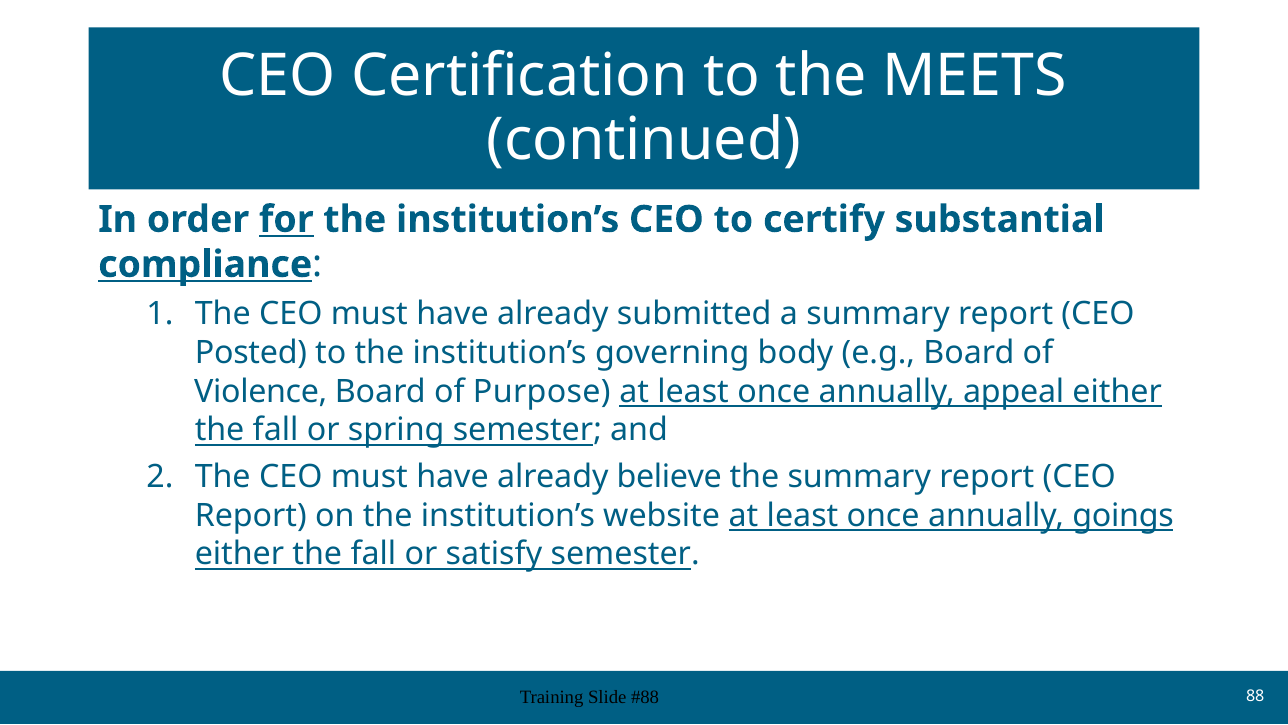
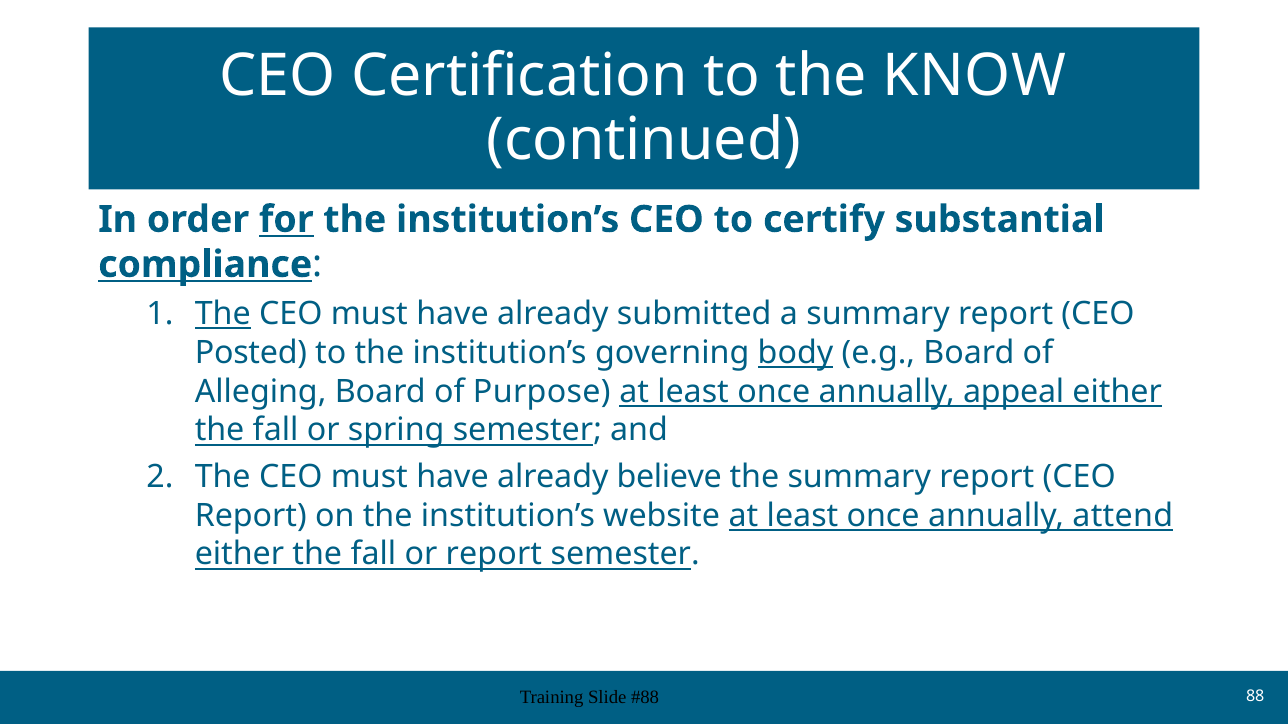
MEETS: MEETS -> KNOW (974, 76)
The underline: none -> present (223, 314)
body underline: none -> present (795, 352)
Violence: Violence -> Alleging (261, 391)
goings: goings -> attend (1123, 515)
or satisfy: satisfy -> report (494, 554)
